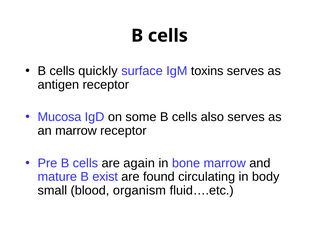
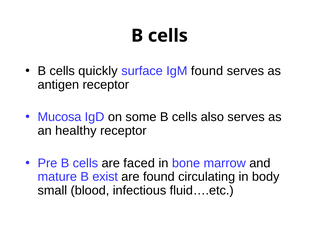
IgM toxins: toxins -> found (207, 71)
an marrow: marrow -> healthy (76, 131)
again: again -> faced (139, 163)
organism: organism -> infectious (139, 191)
